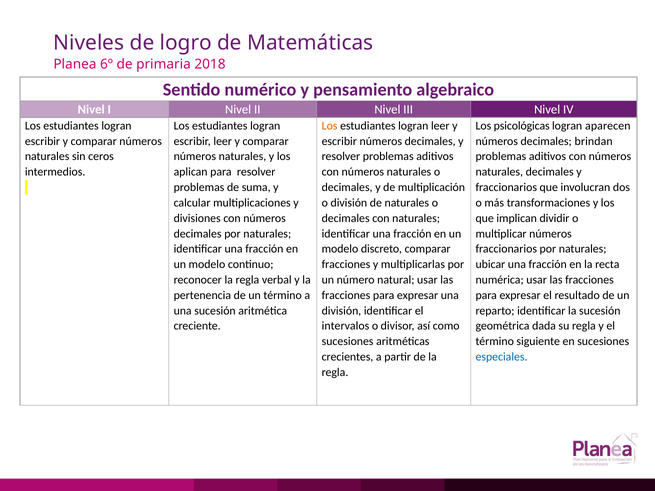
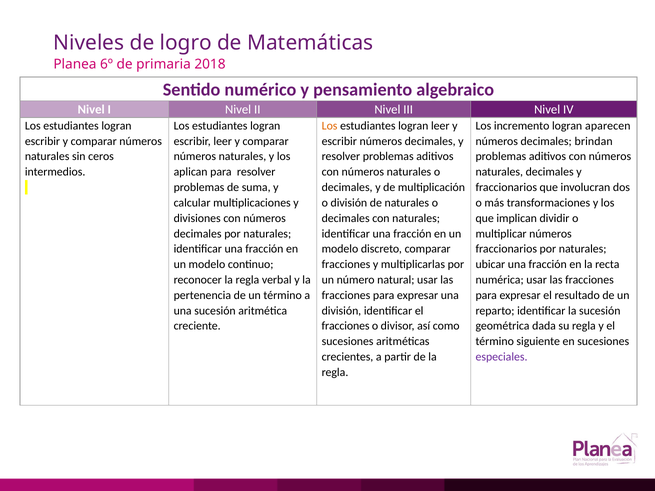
psicológicas: psicológicas -> incremento (522, 126)
intervalos: intervalos -> fracciones (346, 326)
especiales colour: blue -> purple (502, 357)
